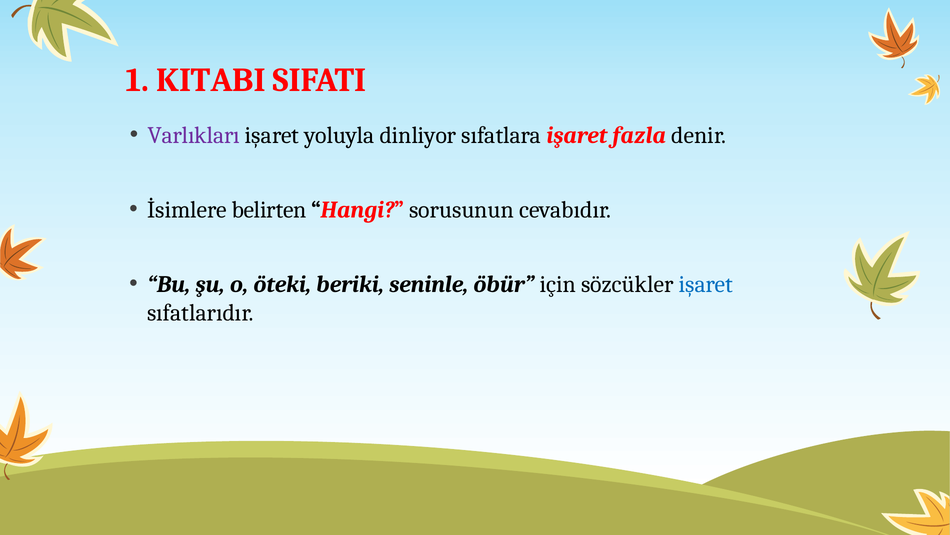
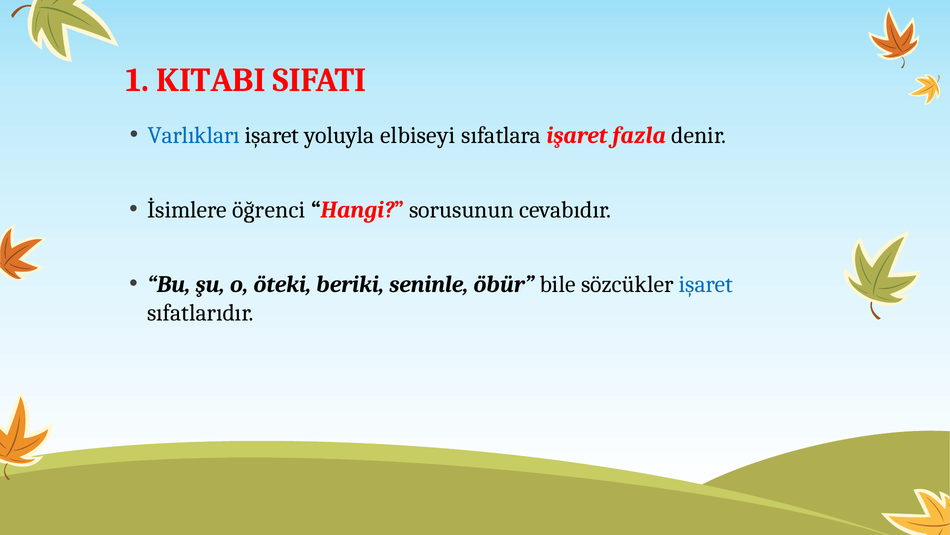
Varlıkları colour: purple -> blue (194, 135)
dinliyor: dinliyor -> elbiseyi (418, 135)
belirten: belirten -> öğrenci (269, 210)
için: için -> bile (558, 284)
